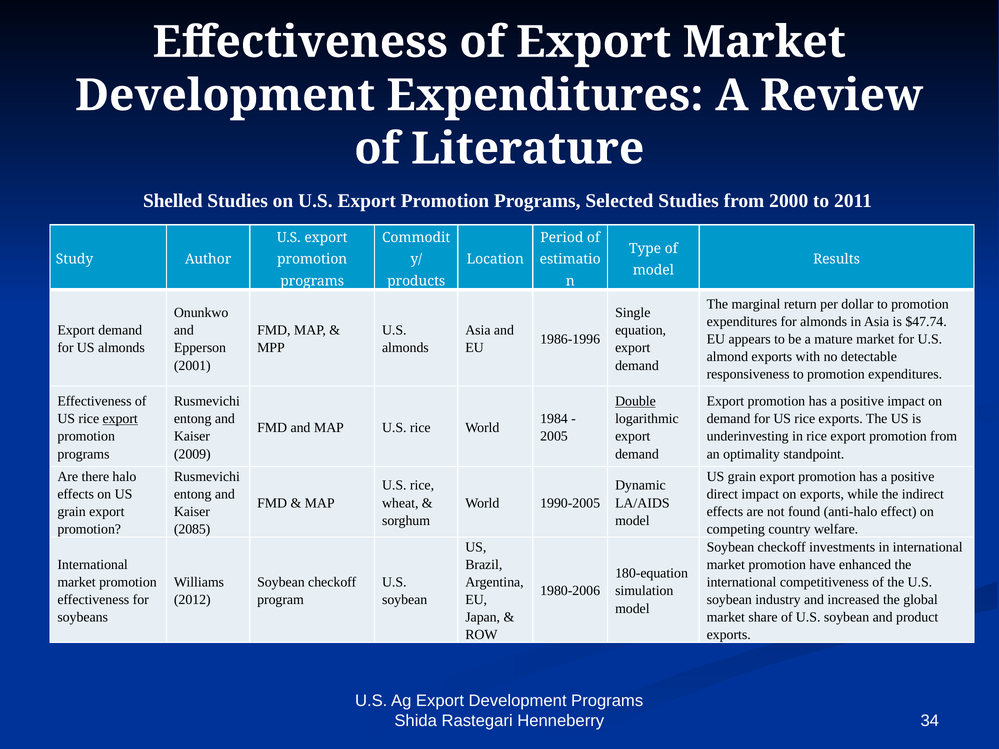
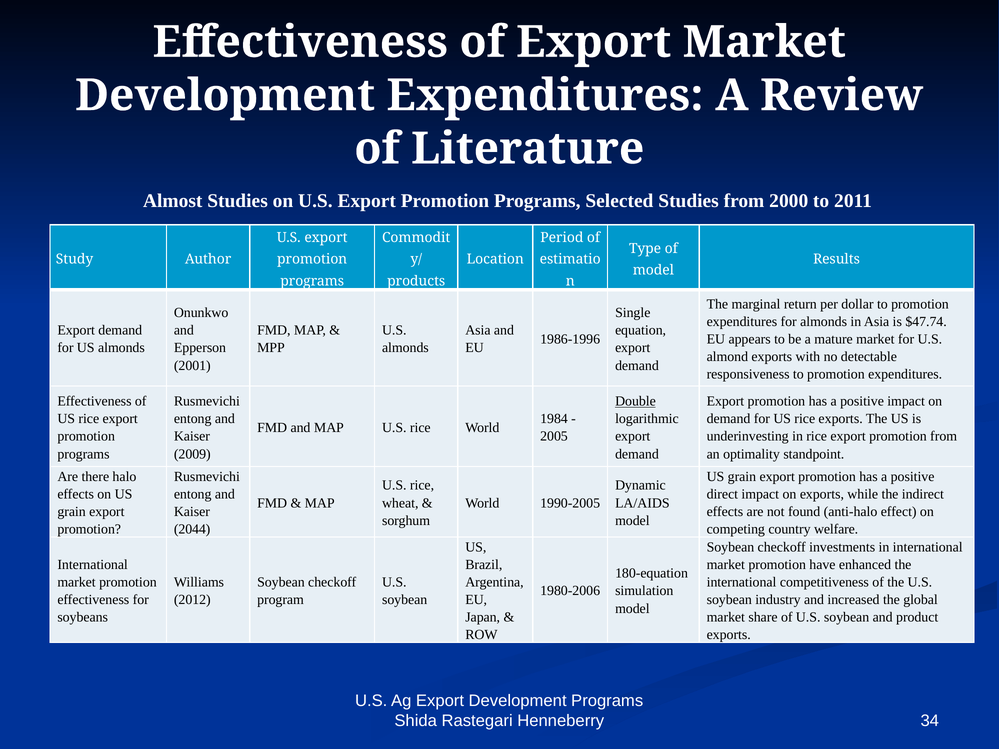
Shelled: Shelled -> Almost (173, 201)
export underline: present -> none (120, 419)
2085: 2085 -> 2044 (192, 529)
